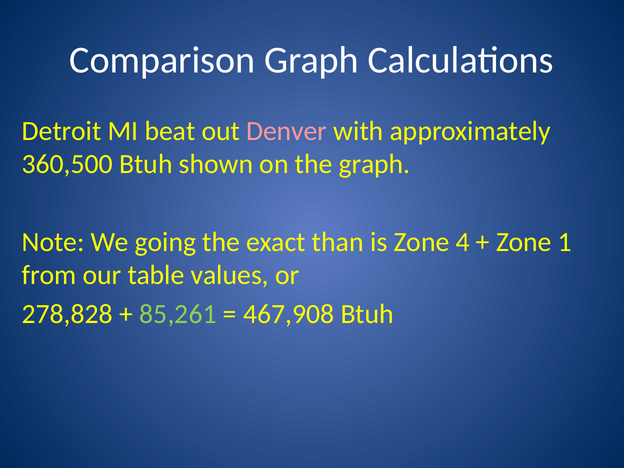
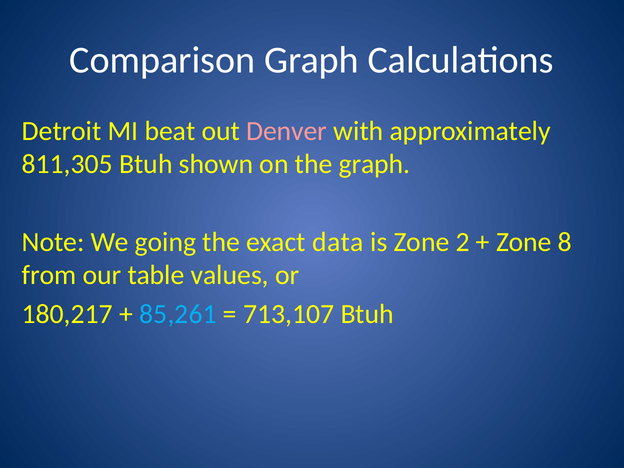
360,500: 360,500 -> 811,305 (67, 164)
than: than -> data (338, 242)
4: 4 -> 2 (463, 242)
1: 1 -> 8 (565, 242)
278,828: 278,828 -> 180,217 (67, 314)
85,261 colour: light green -> light blue (178, 314)
467,908: 467,908 -> 713,107 (289, 314)
